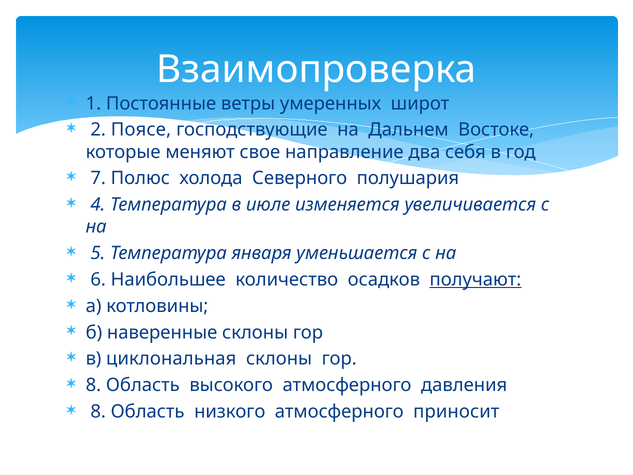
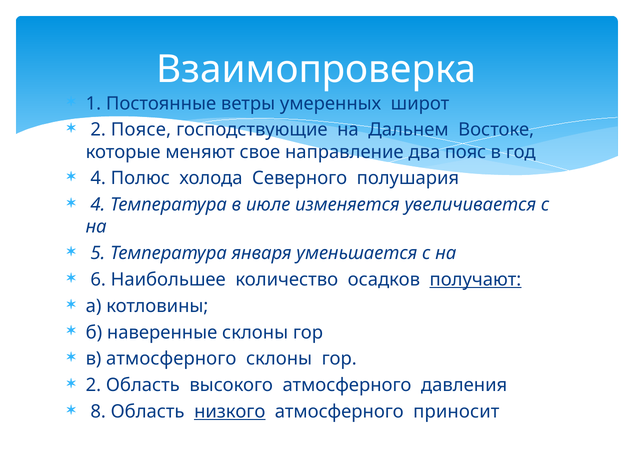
себя: себя -> пояс (466, 152)
7: 7 -> 4 (98, 178)
в циклональная: циклональная -> атмосферного (171, 359)
8: 8 -> 2 (93, 385)
низкого underline: none -> present (230, 411)
